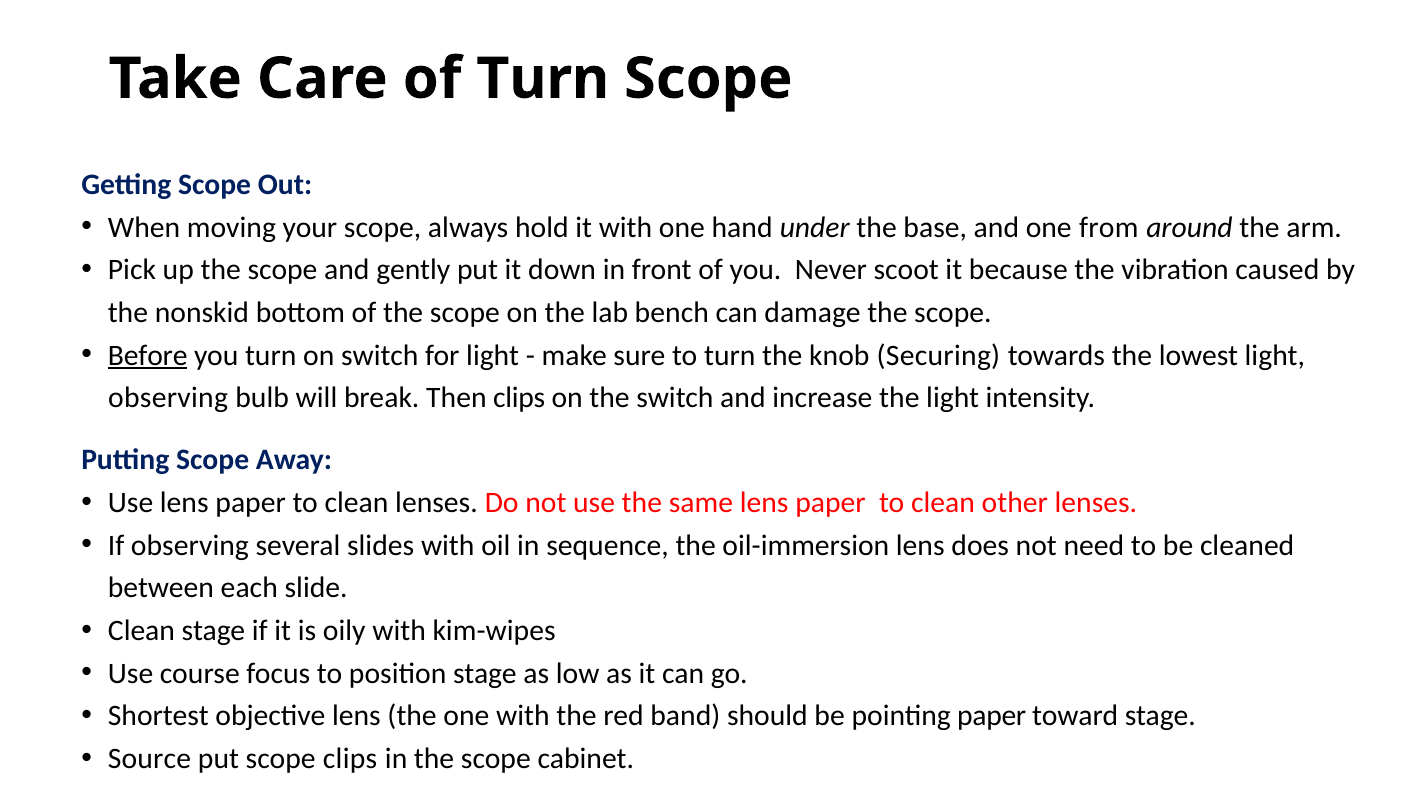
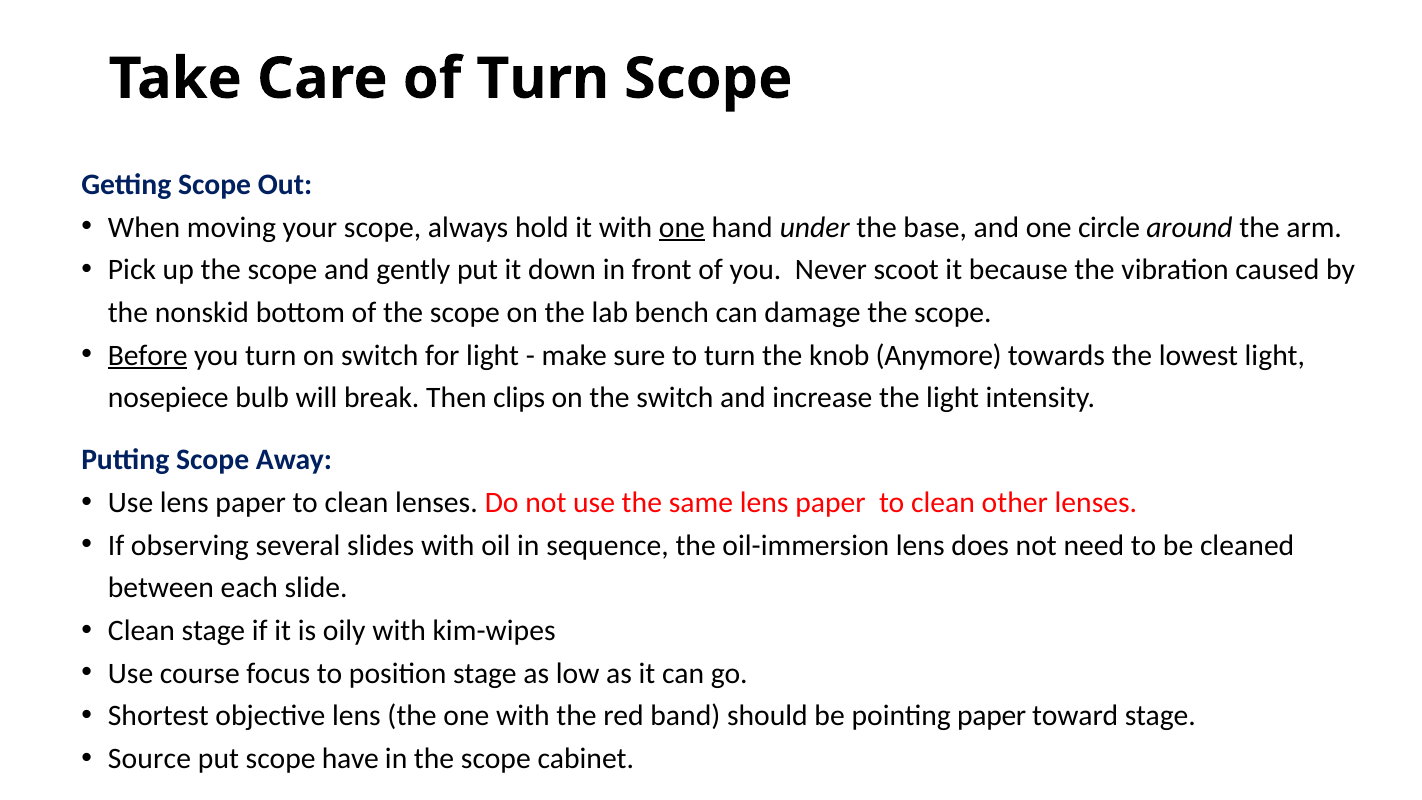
one underline: none -> present (682, 227)
from: from -> circle (1109, 227)
Securing: Securing -> Anymore (939, 355)
observing: observing -> nosepiece (168, 398)
scope clips: clips -> have (350, 758)
